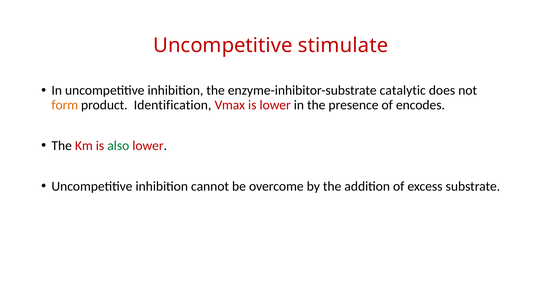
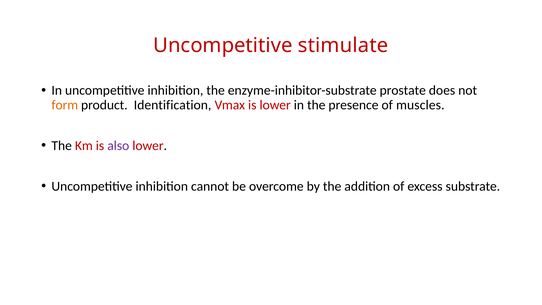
catalytic: catalytic -> prostate (403, 90)
encodes: encodes -> muscles (420, 105)
also colour: green -> purple (118, 146)
